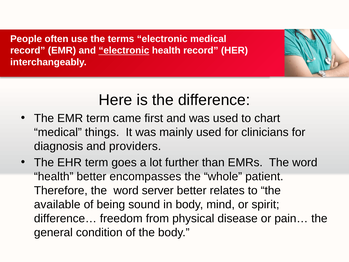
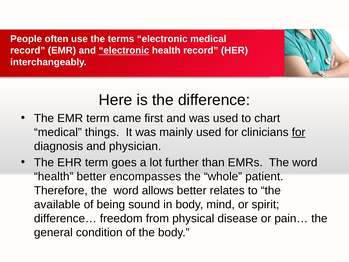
for underline: none -> present (299, 132)
providers: providers -> physician (135, 146)
server: server -> allows (158, 190)
